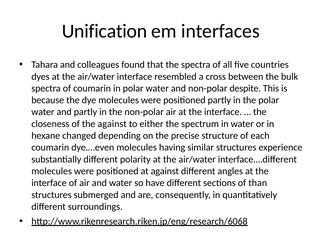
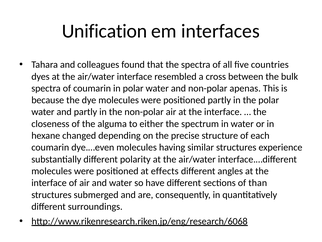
despite: despite -> apenas (245, 88)
the against: against -> alguma (112, 124)
at against: against -> effects (165, 171)
